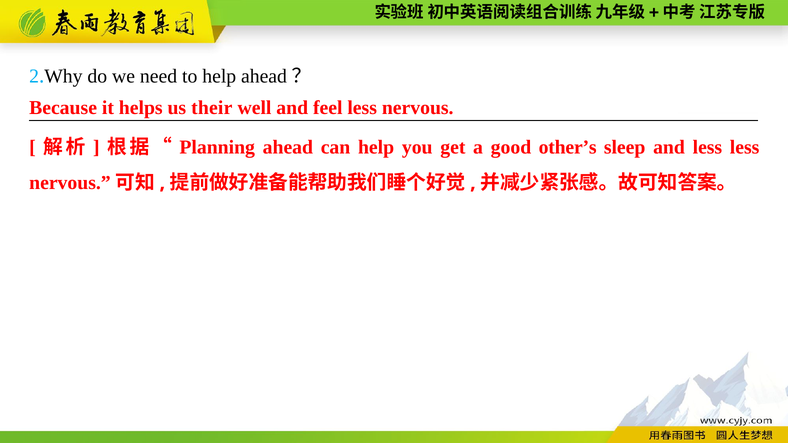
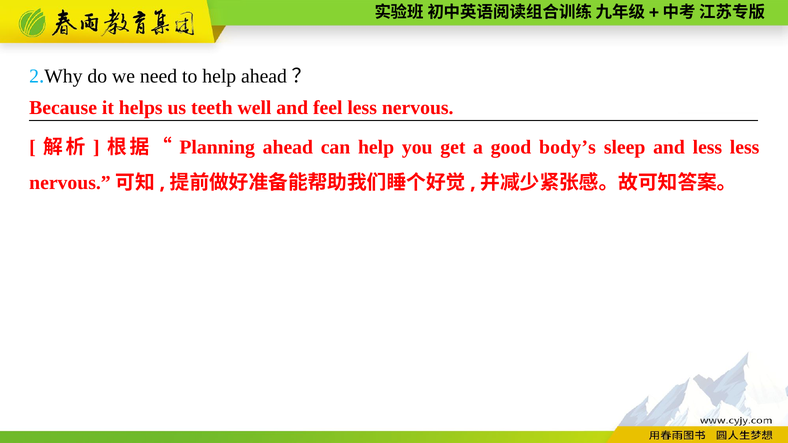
their: their -> teeth (212, 108)
other’s: other’s -> body’s (567, 147)
